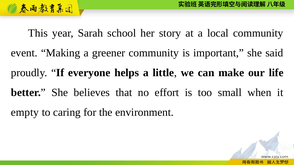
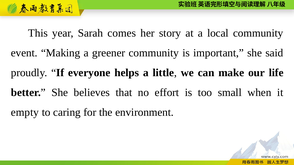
school: school -> comes (122, 33)
